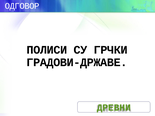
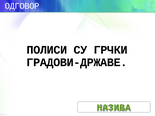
ДРЕВНИ: ДРЕВНИ -> НАЗИВА (114, 108)
